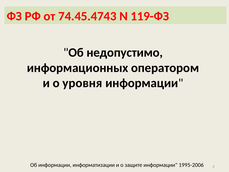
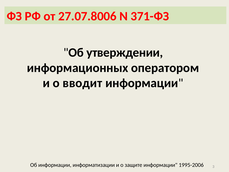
74.45.4743: 74.45.4743 -> 27.07.8006 (87, 16)
119-ФЗ: 119-ФЗ -> 371-ФЗ (150, 16)
недопустимо: недопустимо -> утверждении (125, 52)
уровня: уровня -> вводит (82, 83)
